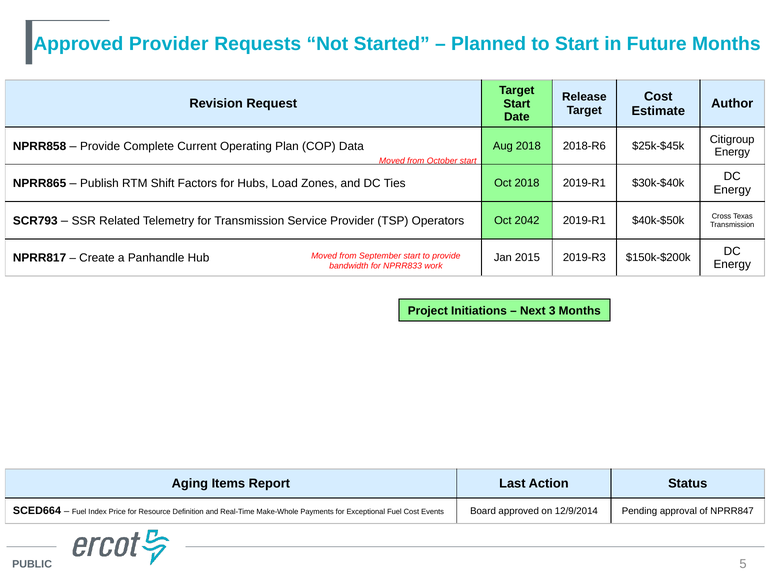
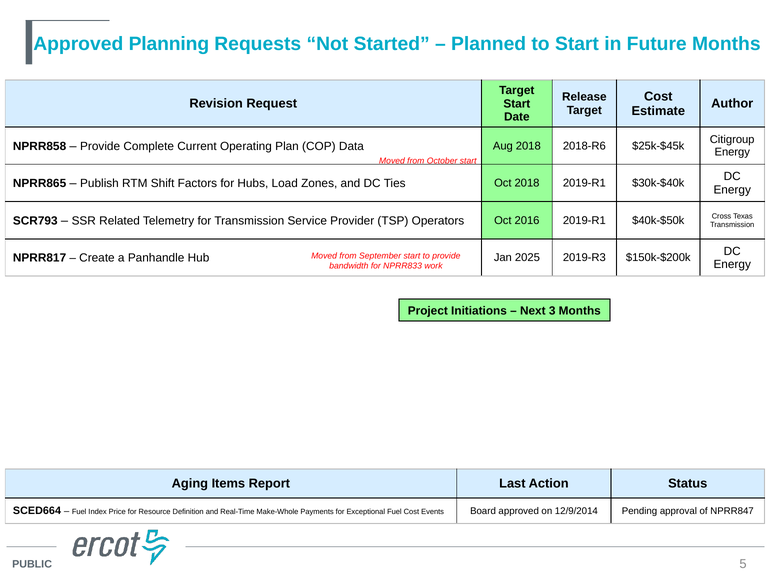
Approved Provider: Provider -> Planning (169, 44)
2042: 2042 -> 2016 (527, 220)
2015: 2015 -> 2025 (527, 258)
